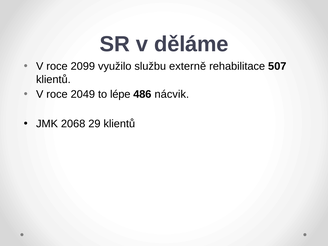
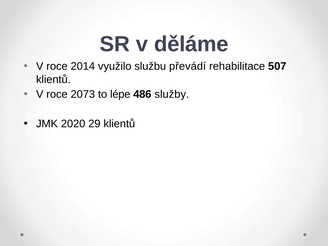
2099: 2099 -> 2014 (83, 66)
externě: externě -> převádí (188, 66)
2049: 2049 -> 2073 (83, 94)
nácvik: nácvik -> služby (172, 94)
2068: 2068 -> 2020 (73, 124)
